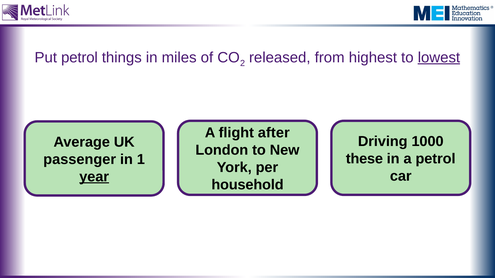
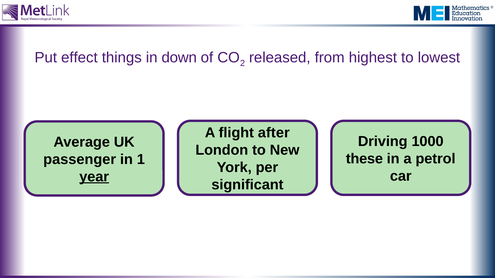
Put petrol: petrol -> effect (79, 58)
miles: miles -> down (179, 58)
lowest underline: present -> none (439, 58)
household: household -> significant (247, 185)
